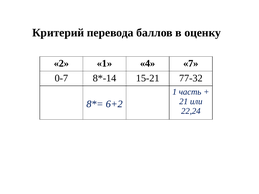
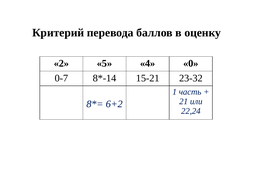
2 1: 1 -> 5 (105, 63)
7: 7 -> 0 (191, 63)
77-32: 77-32 -> 23-32 (191, 78)
